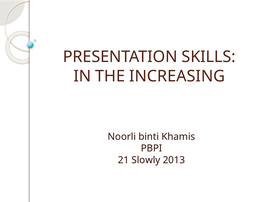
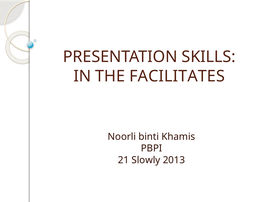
INCREASING: INCREASING -> FACILITATES (177, 76)
